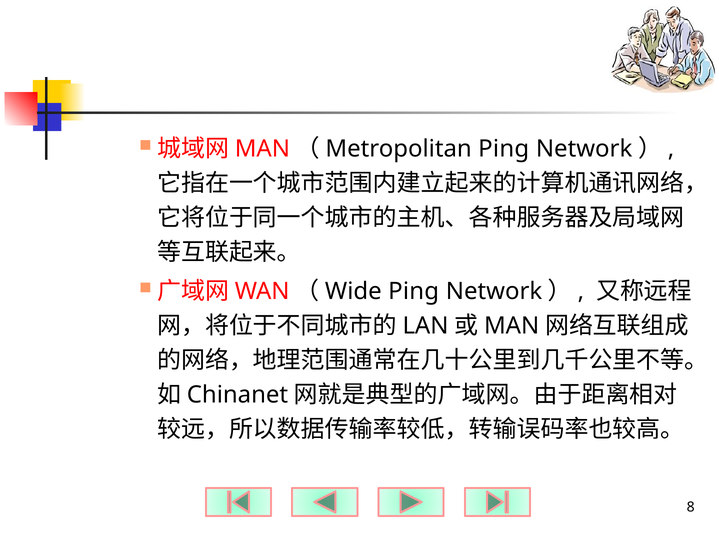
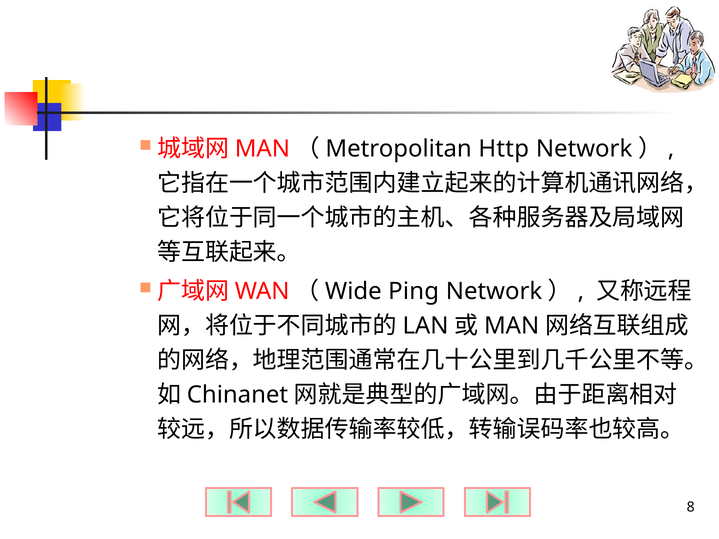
Ping: Ping -> Http (504, 149)
